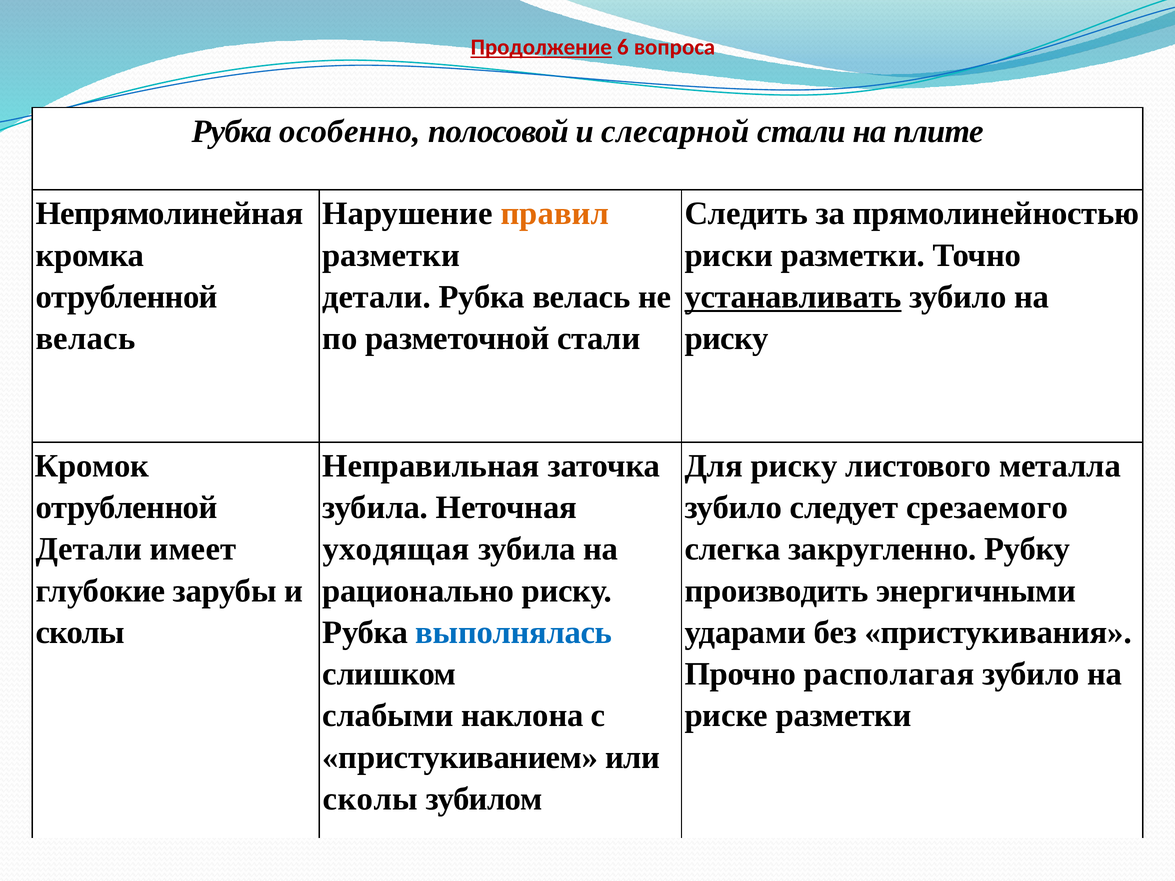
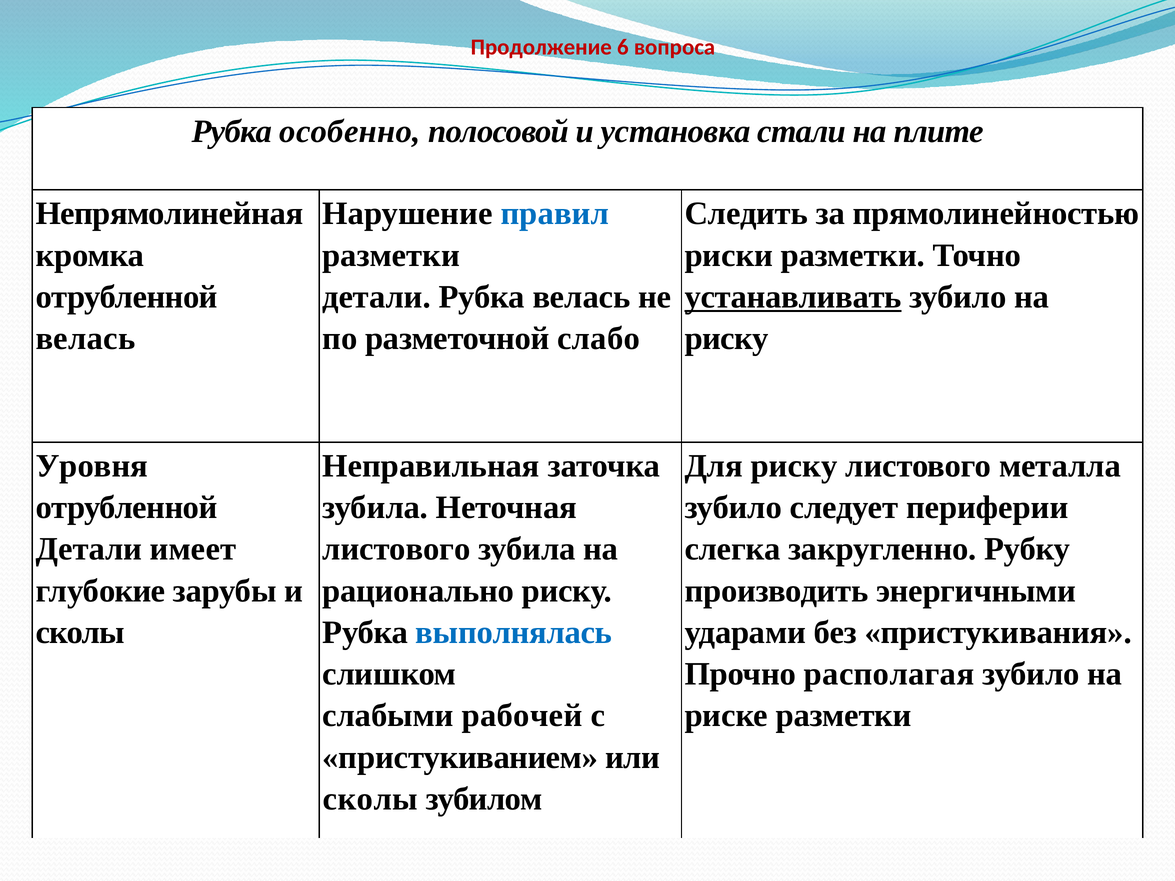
Продолжение underline: present -> none (541, 47)
слесарной: слесарной -> установка (676, 131)
правил colour: orange -> blue (555, 214)
разметочной стали: стали -> слабо (599, 339)
Кромок: Кромок -> Уровня (92, 466)
срезаемого: срезаемого -> периферии (987, 508)
уходящая: уходящая -> листового (396, 549)
наклона: наклона -> рабочей (522, 716)
